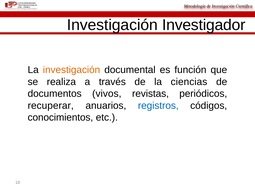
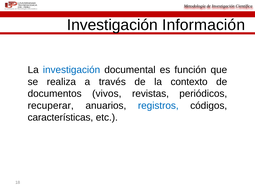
Investigador: Investigador -> Información (204, 25)
investigación colour: orange -> blue (72, 70)
ciencias: ciencias -> contexto (189, 82)
conocimientos: conocimientos -> características (60, 118)
